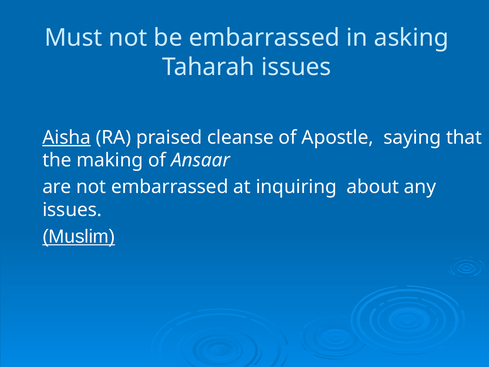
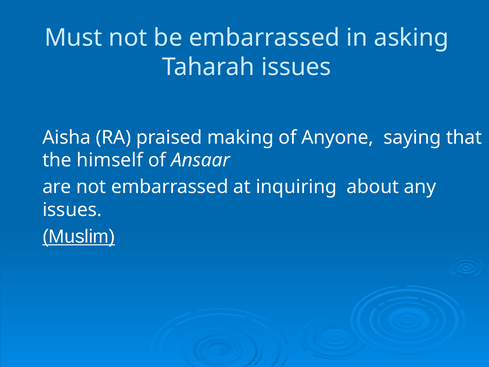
Aisha underline: present -> none (67, 137)
cleanse: cleanse -> making (240, 137)
Apostle: Apostle -> Anyone (338, 137)
making: making -> himself (110, 160)
